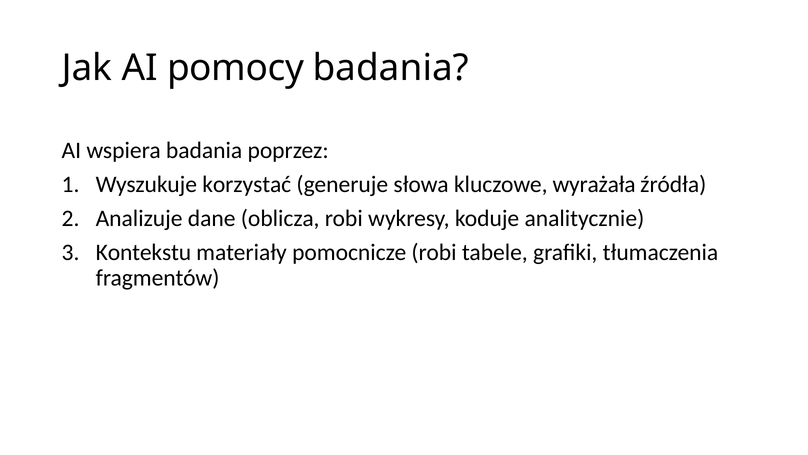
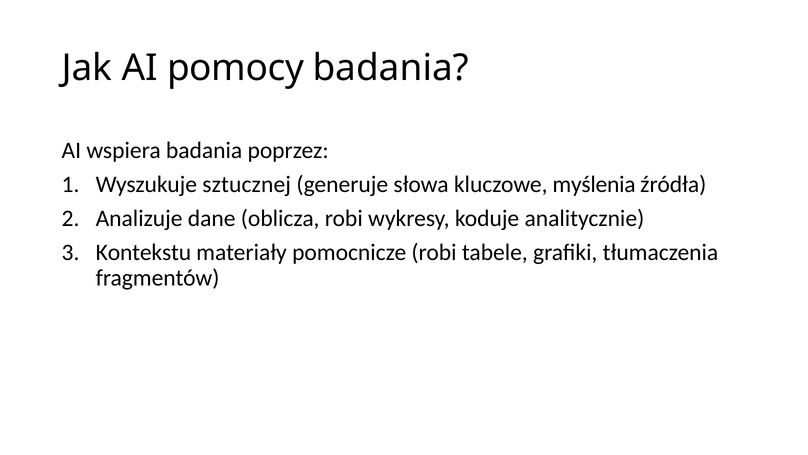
korzystać: korzystać -> sztucznej (247, 184)
wyrażała: wyrażała -> myślenia (594, 184)
